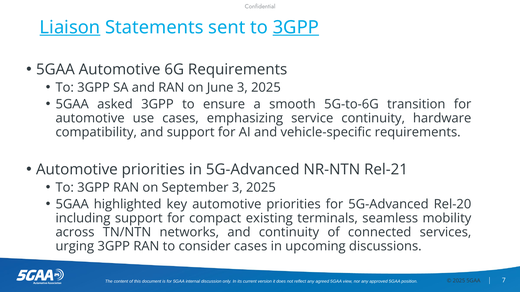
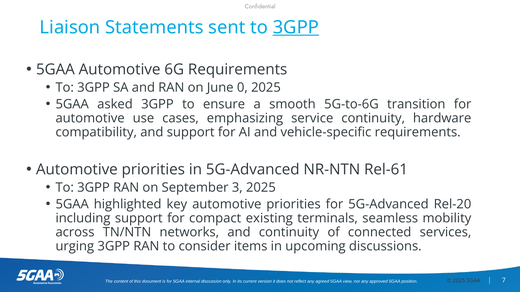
Liaison underline: present -> none (70, 27)
June 3: 3 -> 0 (242, 88)
Rel-21: Rel-21 -> Rel-61 (386, 170)
consider cases: cases -> items (251, 247)
